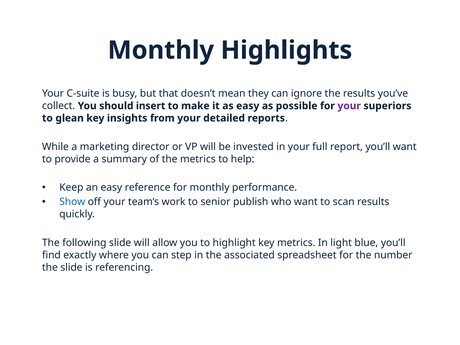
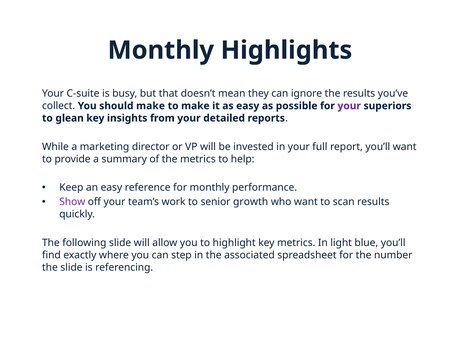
should insert: insert -> make (151, 106)
Show colour: blue -> purple (72, 202)
publish: publish -> growth (251, 202)
